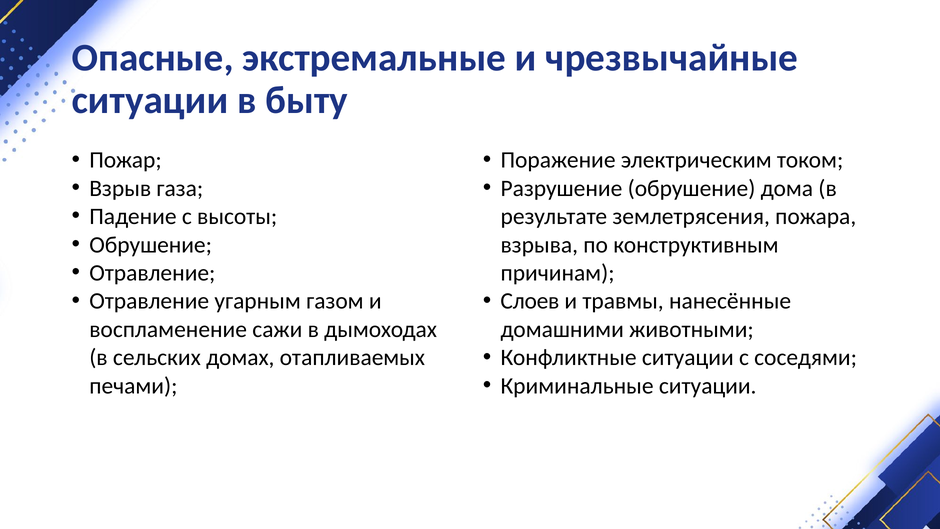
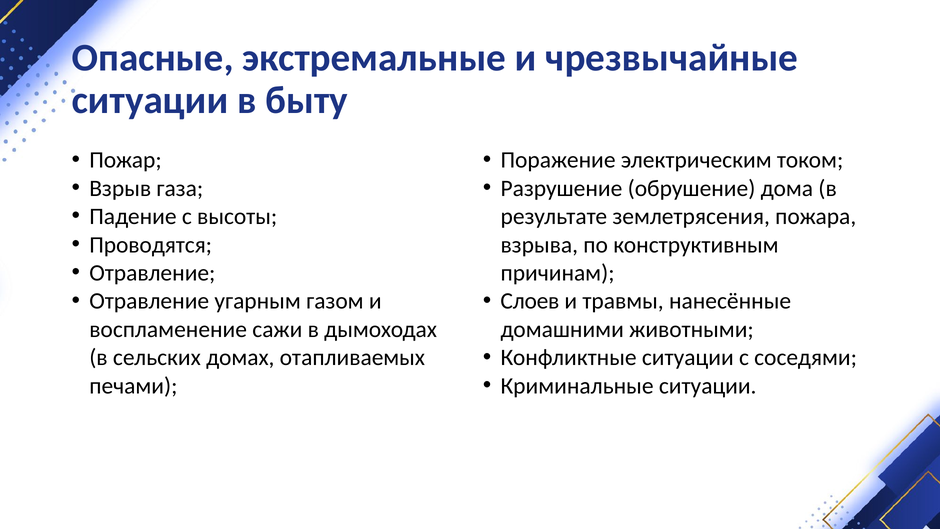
Обрушение: Обрушение -> Проводятся (151, 245)
